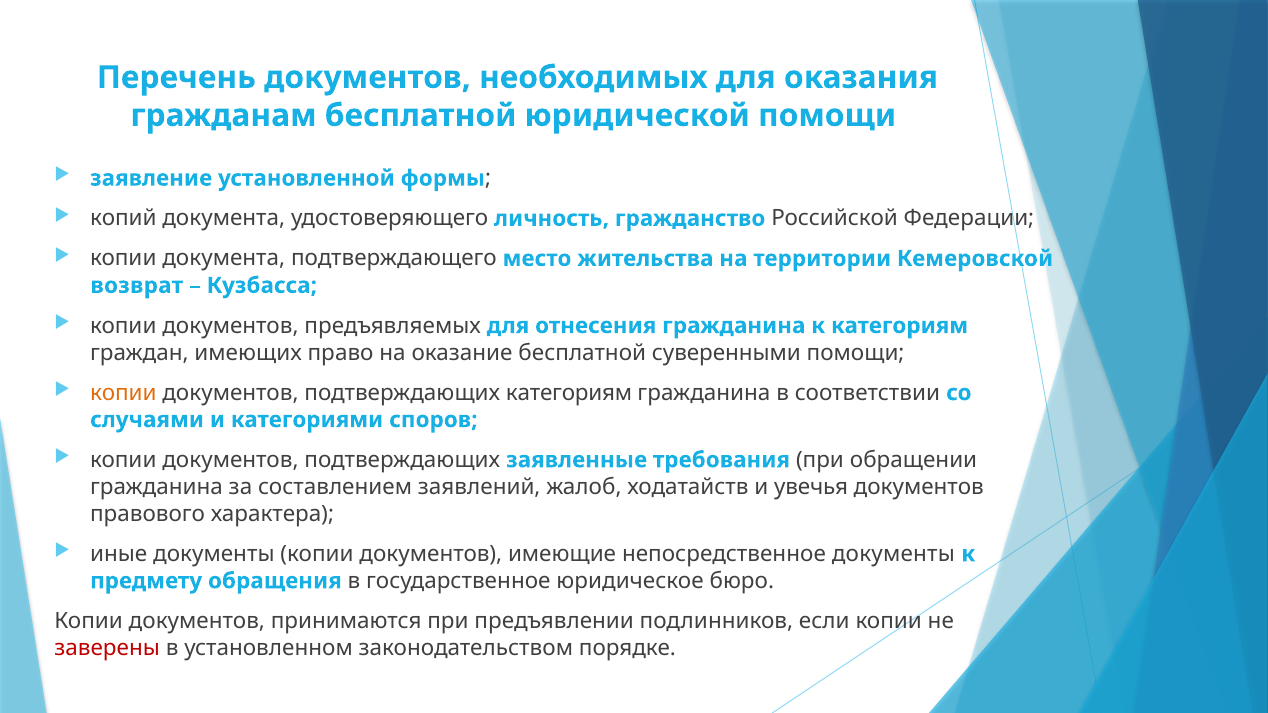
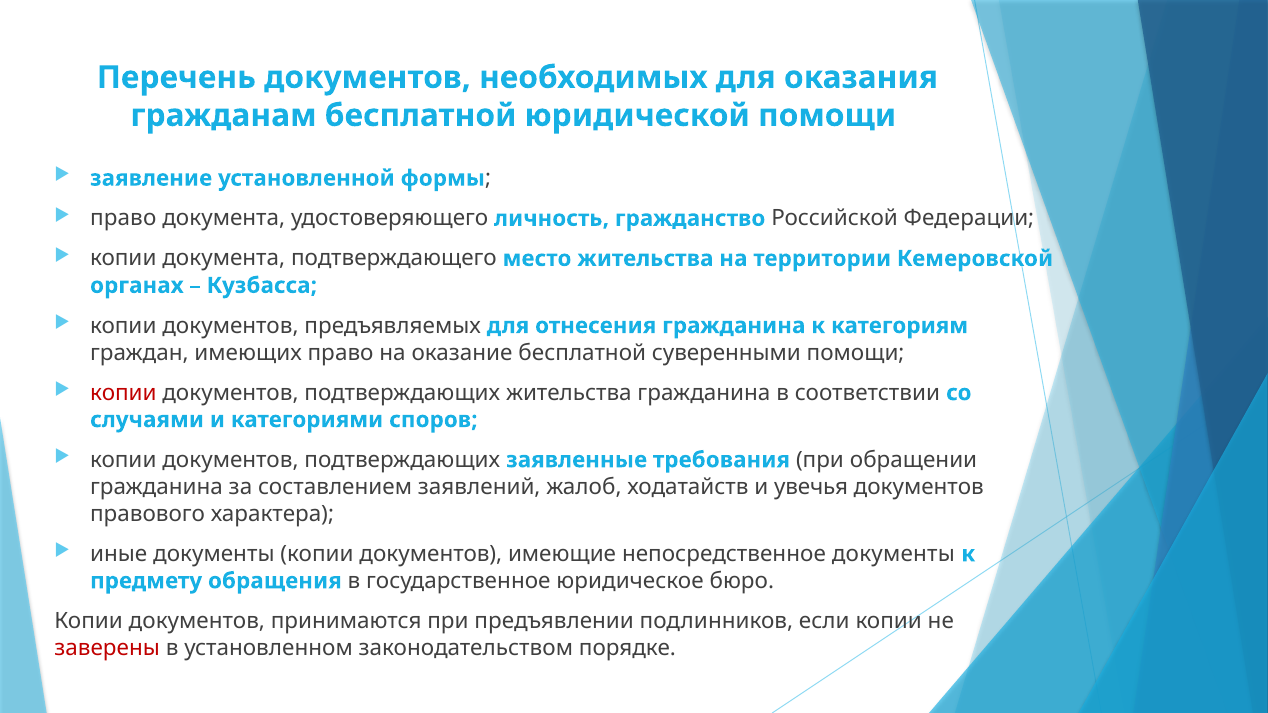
копий: копий -> право (123, 218)
возврат: возврат -> органах (137, 286)
копии colour: orange -> red (123, 393)
подтверждающих категориям: категориям -> жительства (569, 393)
